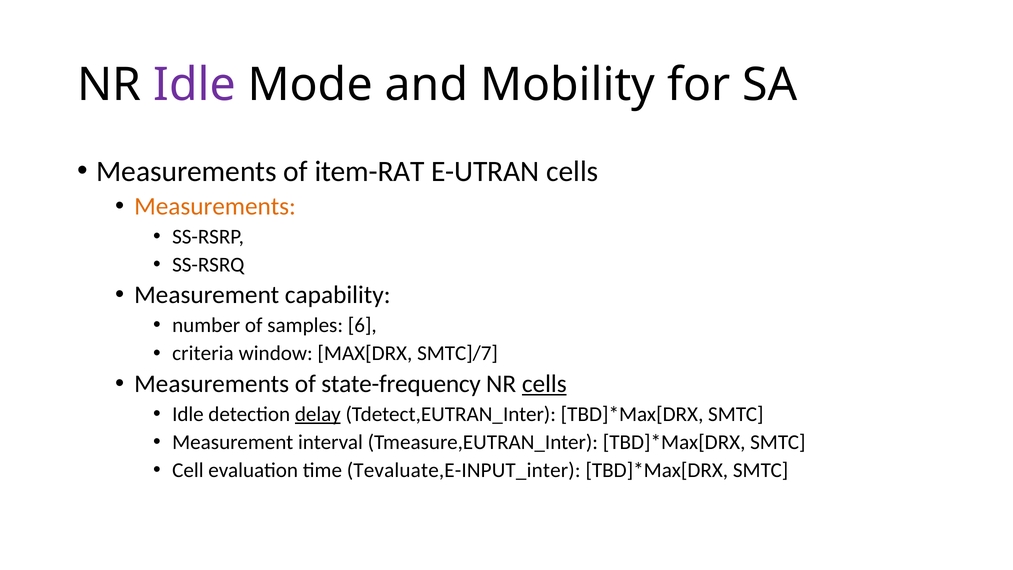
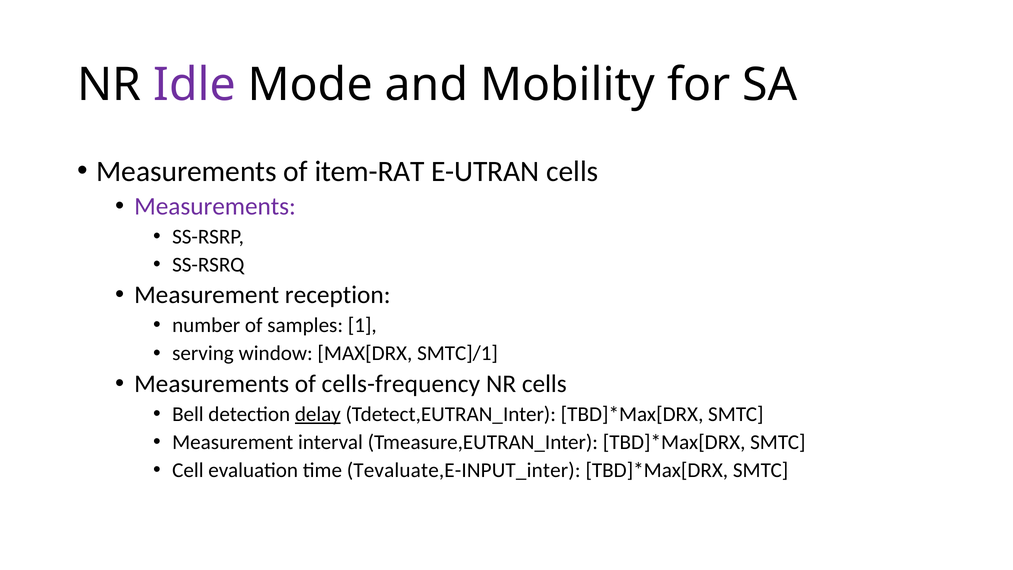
Measurements colour: orange -> purple (215, 206)
capability: capability -> reception (338, 295)
6: 6 -> 1 (362, 325)
criteria: criteria -> serving (203, 353)
SMTC]/7: SMTC]/7 -> SMTC]/1 (458, 353)
state-frequency: state-frequency -> cells-frequency (401, 384)
cells underline: present -> none (544, 384)
Idle: Idle -> Bell (188, 414)
